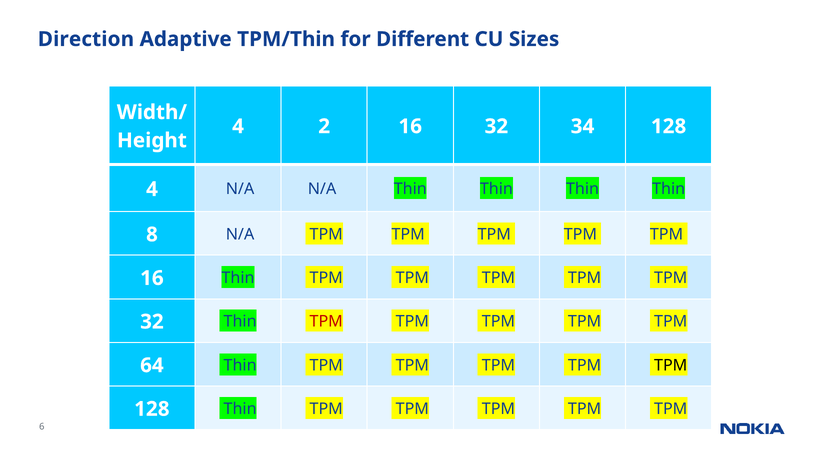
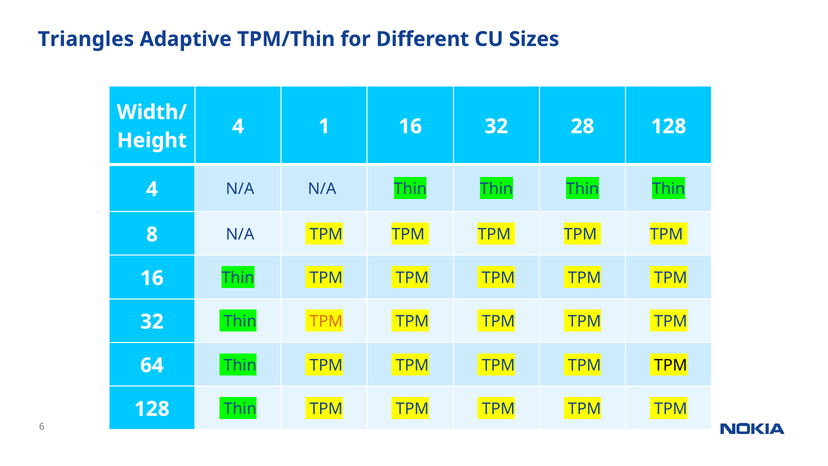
Direction: Direction -> Triangles (86, 39)
2: 2 -> 1 (324, 126)
34: 34 -> 28 (583, 126)
TPM colour: red -> orange (326, 321)
